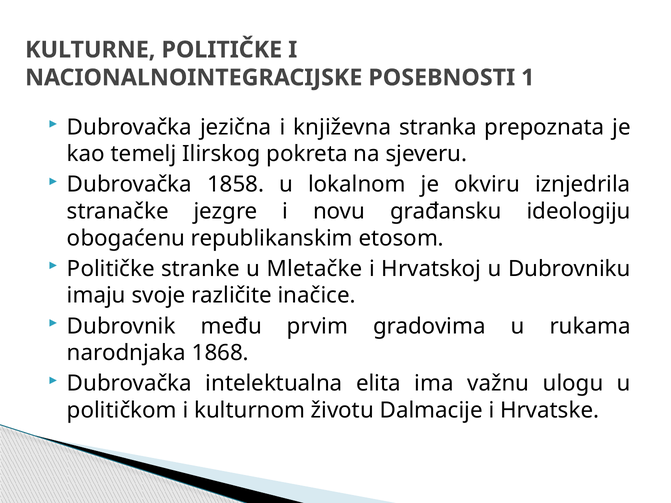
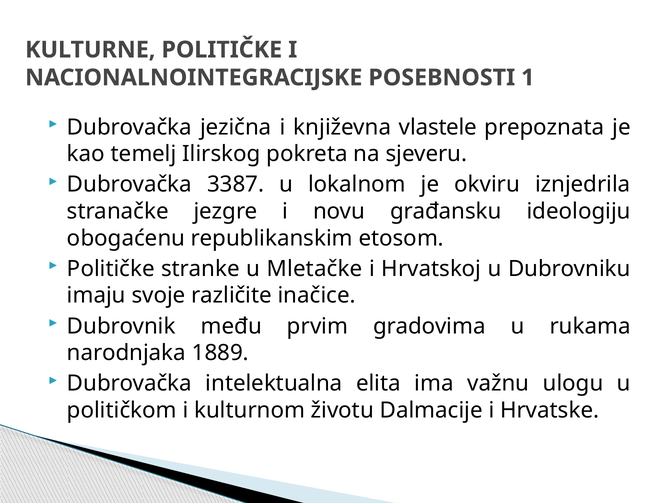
stranka: stranka -> vlastele (438, 127)
1858: 1858 -> 3387 (236, 185)
1868: 1868 -> 1889 (220, 353)
